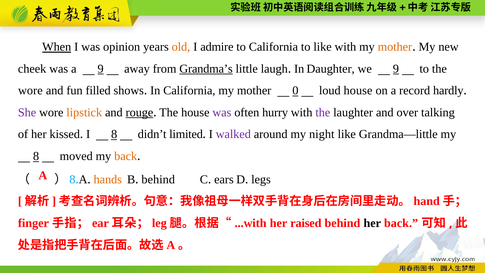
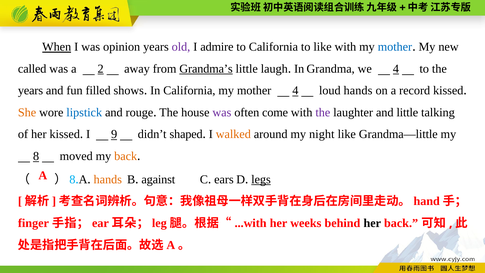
old colour: orange -> purple (181, 47)
mother colour: orange -> blue (395, 47)
cheek: cheek -> called (32, 69)
a 9: 9 -> 2 (101, 69)
Daughter: Daughter -> Grandma (331, 69)
we 9: 9 -> 4 (396, 69)
wore: wore -> years (31, 91)
mother 0: 0 -> 4 (295, 91)
loud house: house -> hands (358, 91)
record hardly: hardly -> kissed (448, 91)
She colour: purple -> orange (27, 112)
lipstick colour: orange -> blue (84, 112)
rouge underline: present -> none (139, 112)
hurry: hurry -> come (275, 112)
and over: over -> little (407, 112)
I 8: 8 -> 9 (114, 134)
limited: limited -> shaped (186, 134)
walked colour: purple -> orange (233, 134)
behind: behind -> against (158, 179)
legs underline: none -> present (261, 179)
raised: raised -> weeks (306, 223)
